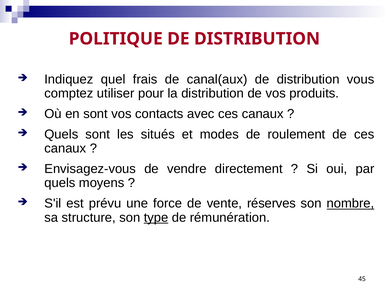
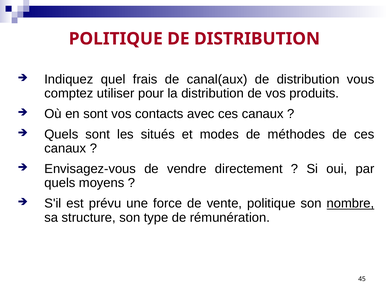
roulement: roulement -> méthodes (296, 134)
vente réserves: réserves -> politique (271, 203)
type underline: present -> none (156, 217)
